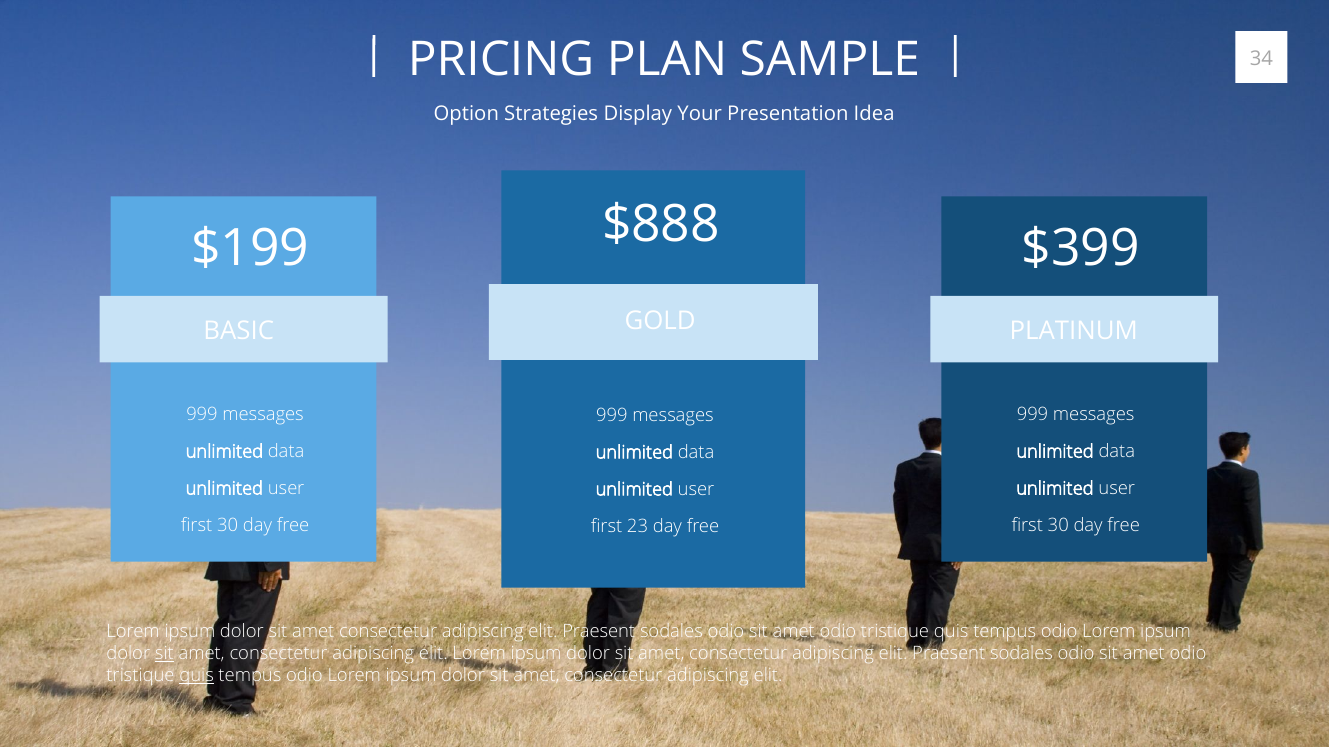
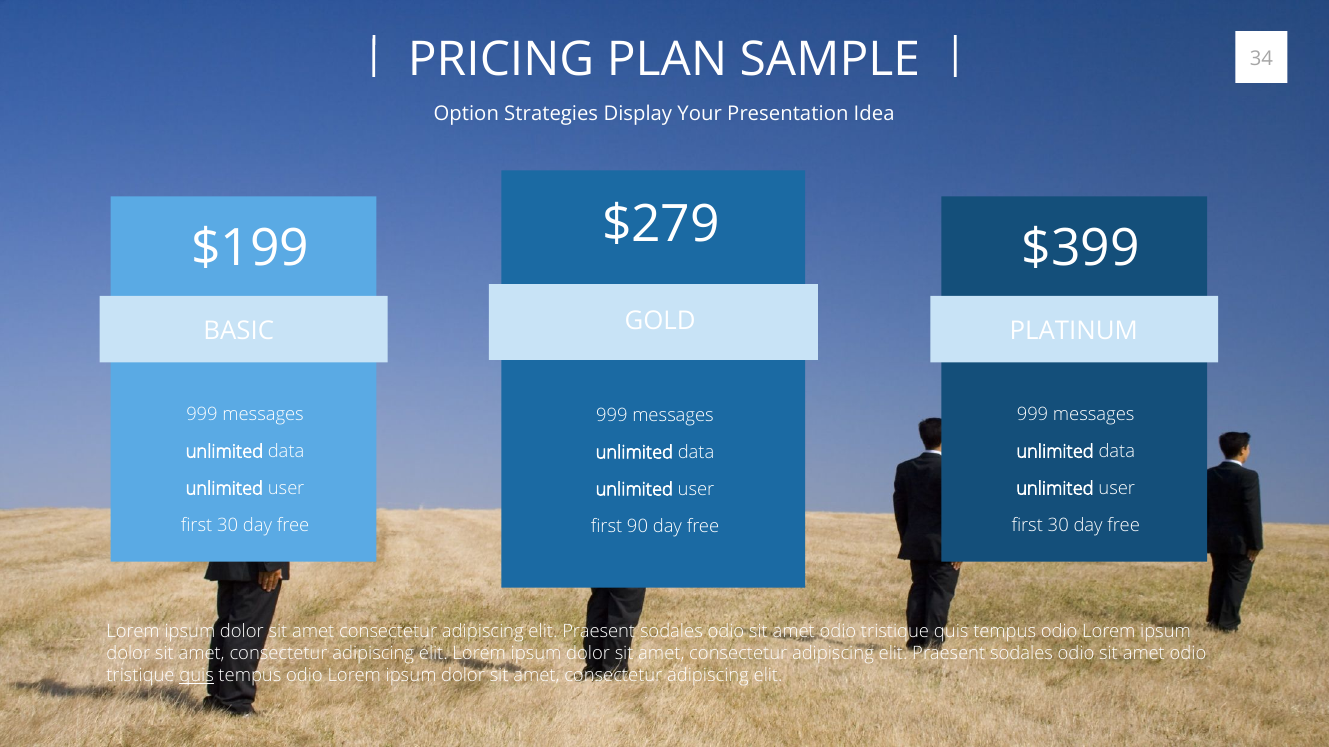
$888: $888 -> $279 (661, 224)
23: 23 -> 90 (638, 527)
sit underline: present -> none (164, 654)
